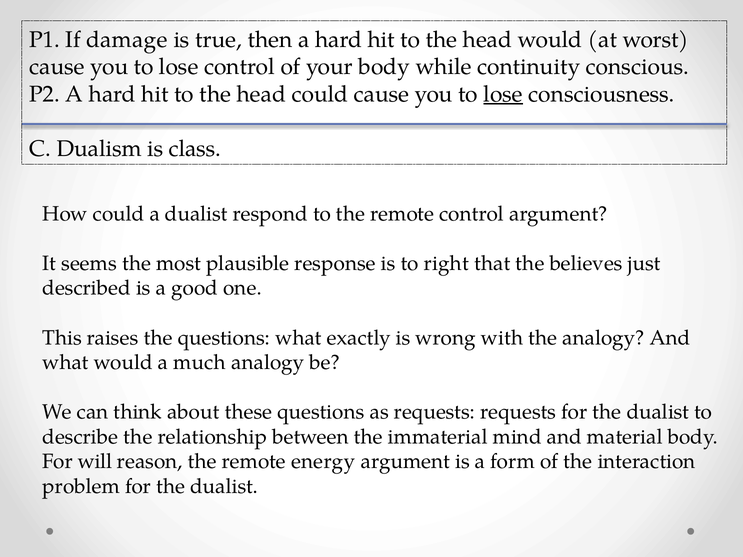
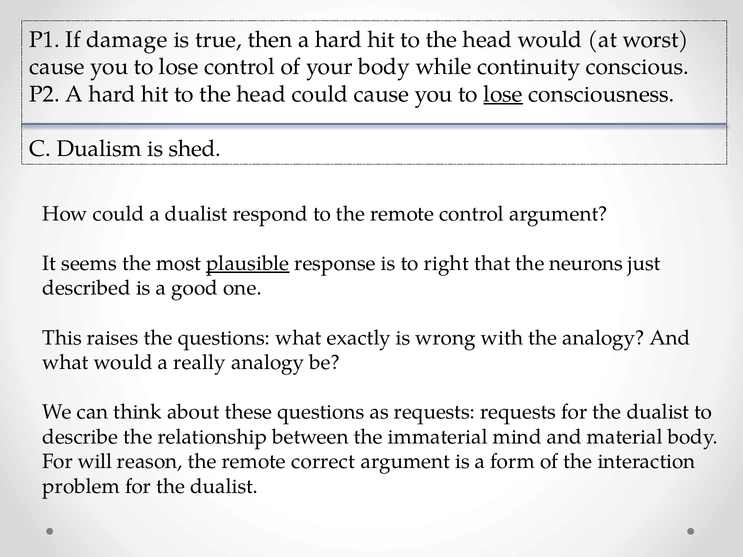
class: class -> shed (195, 149)
plausible underline: none -> present (248, 264)
believes: believes -> neurons (586, 264)
much: much -> really (200, 363)
energy: energy -> correct (323, 462)
